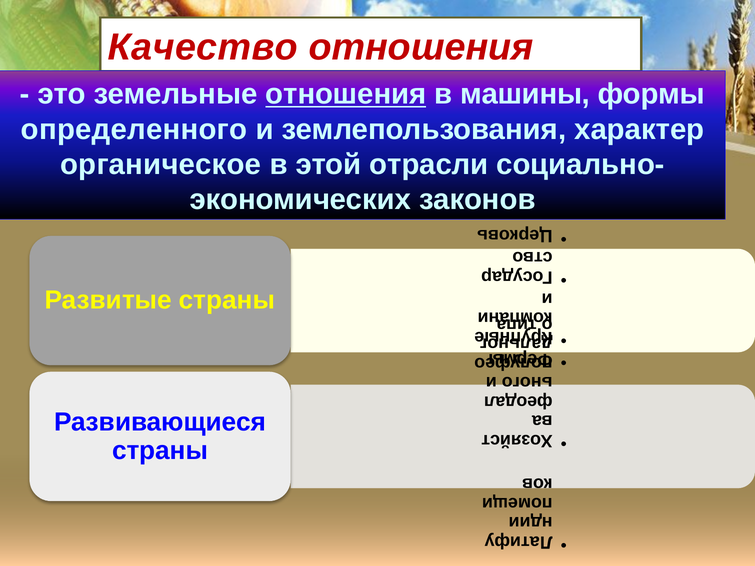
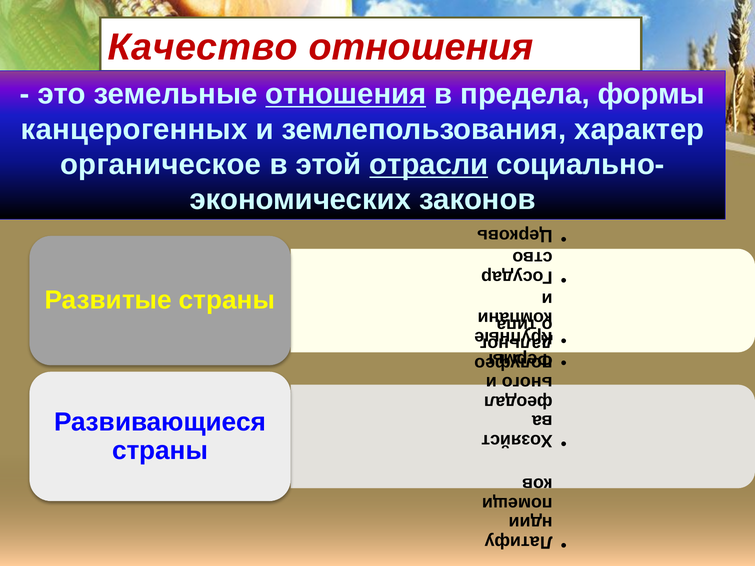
машины: машины -> предела (525, 94)
определенного: определенного -> канцерогенных (134, 129)
отрасли underline: none -> present (429, 165)
